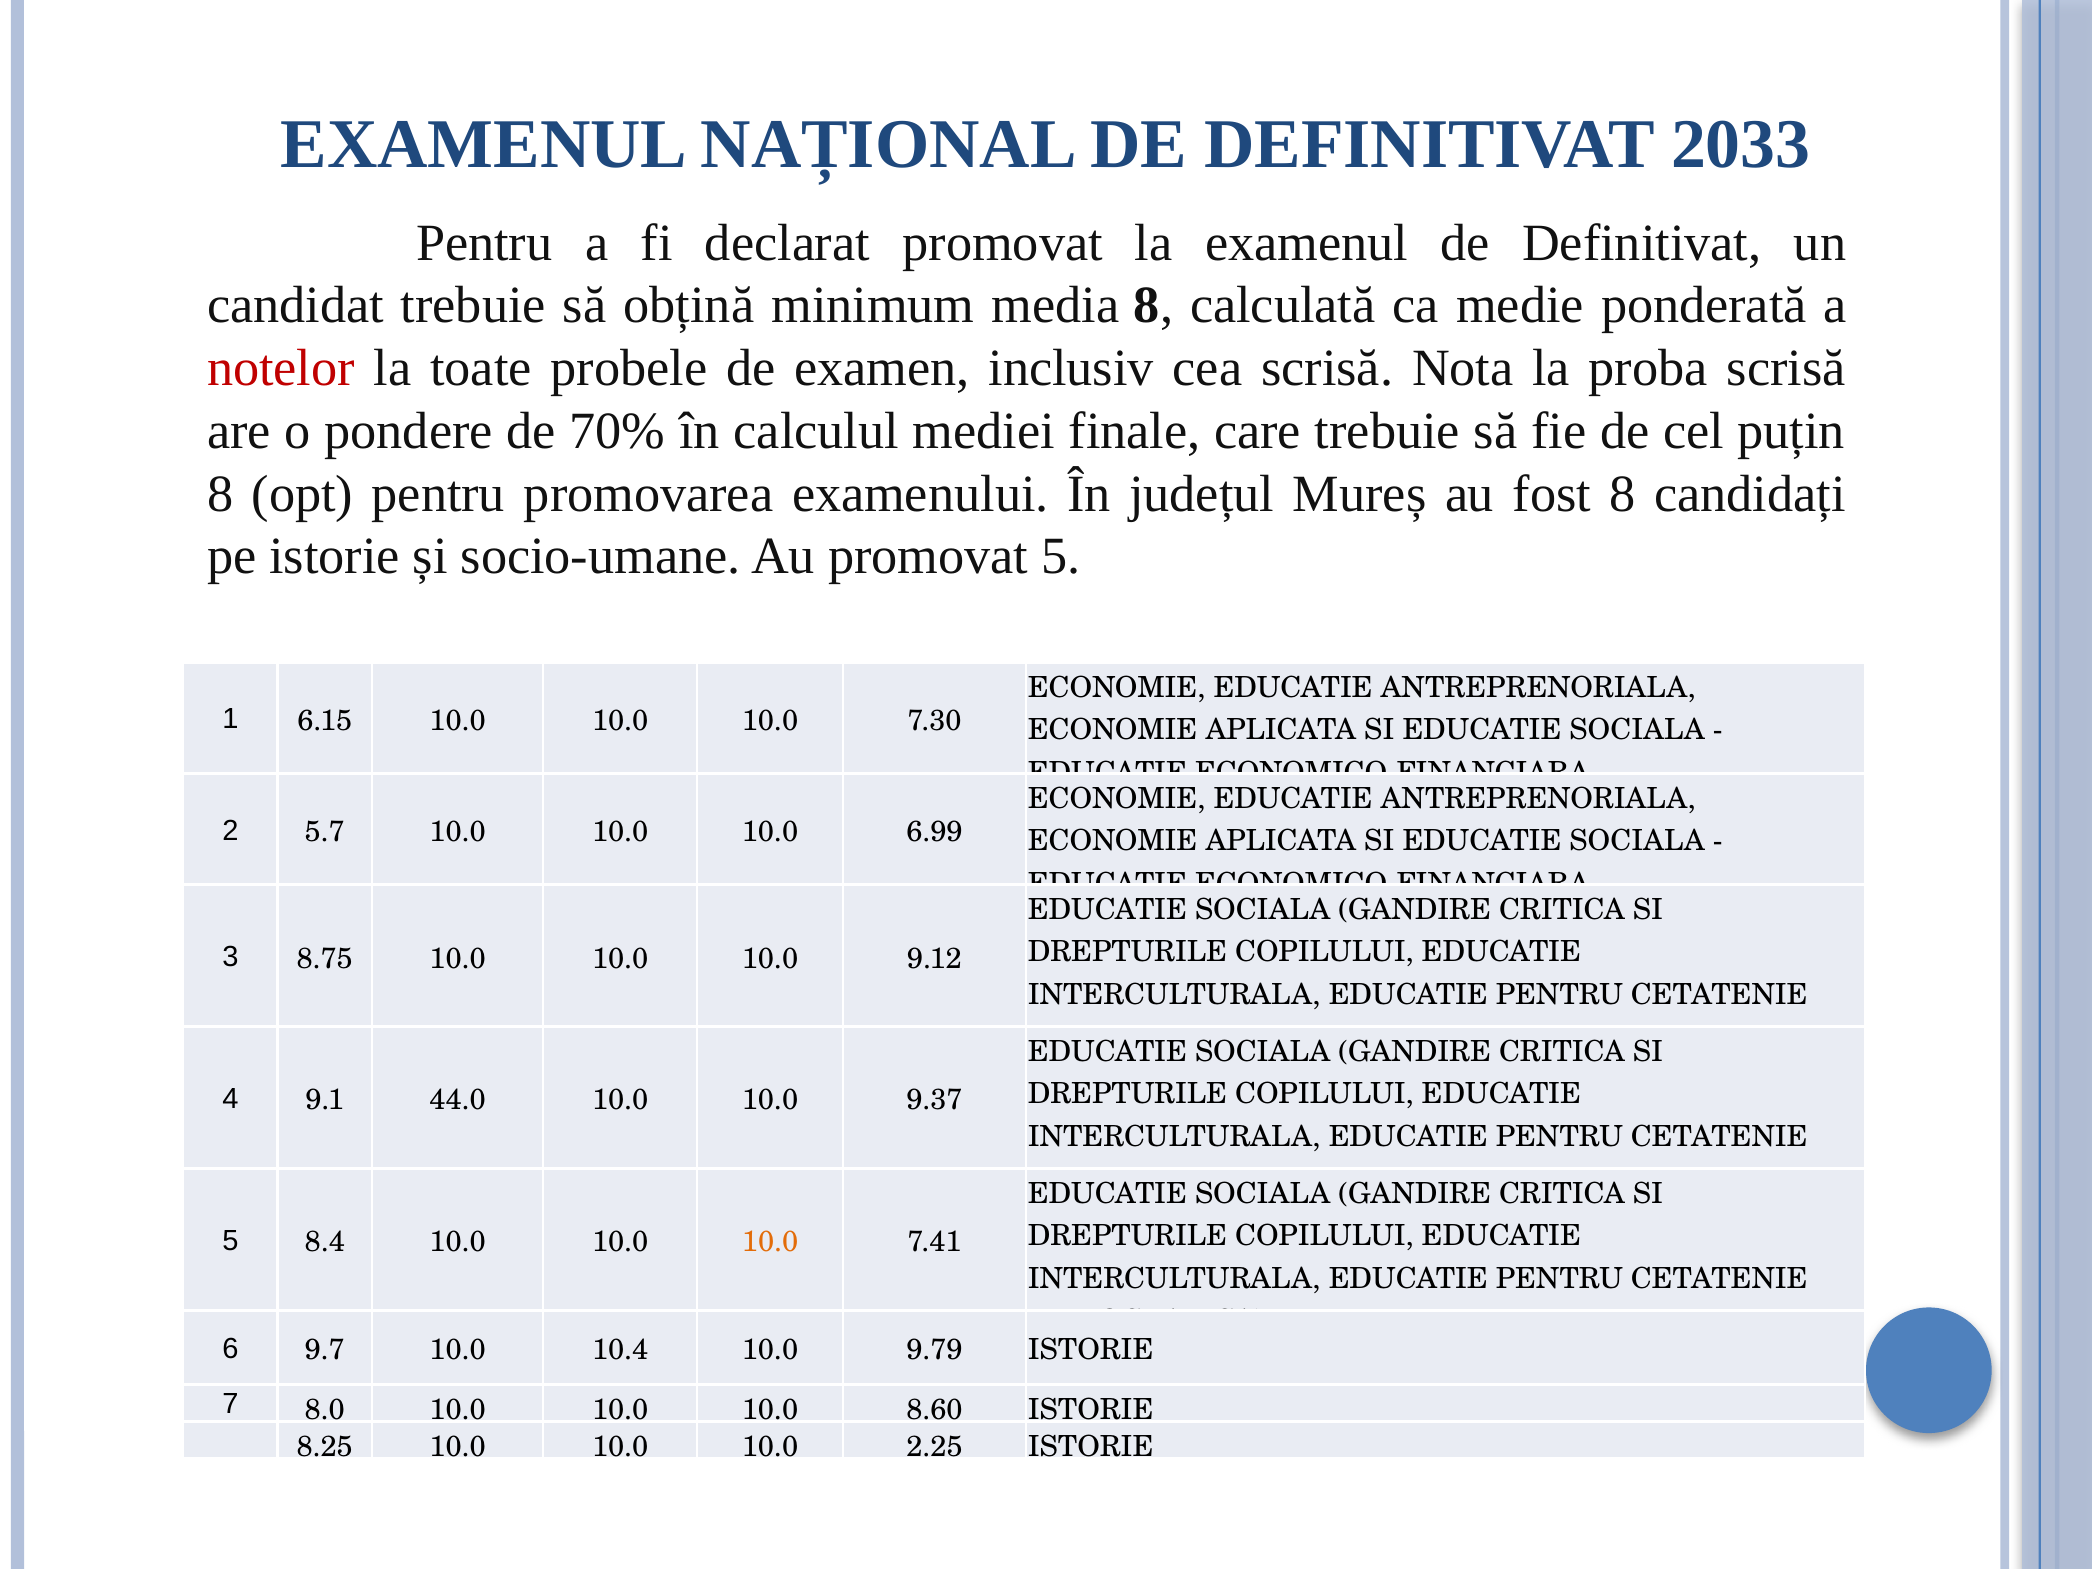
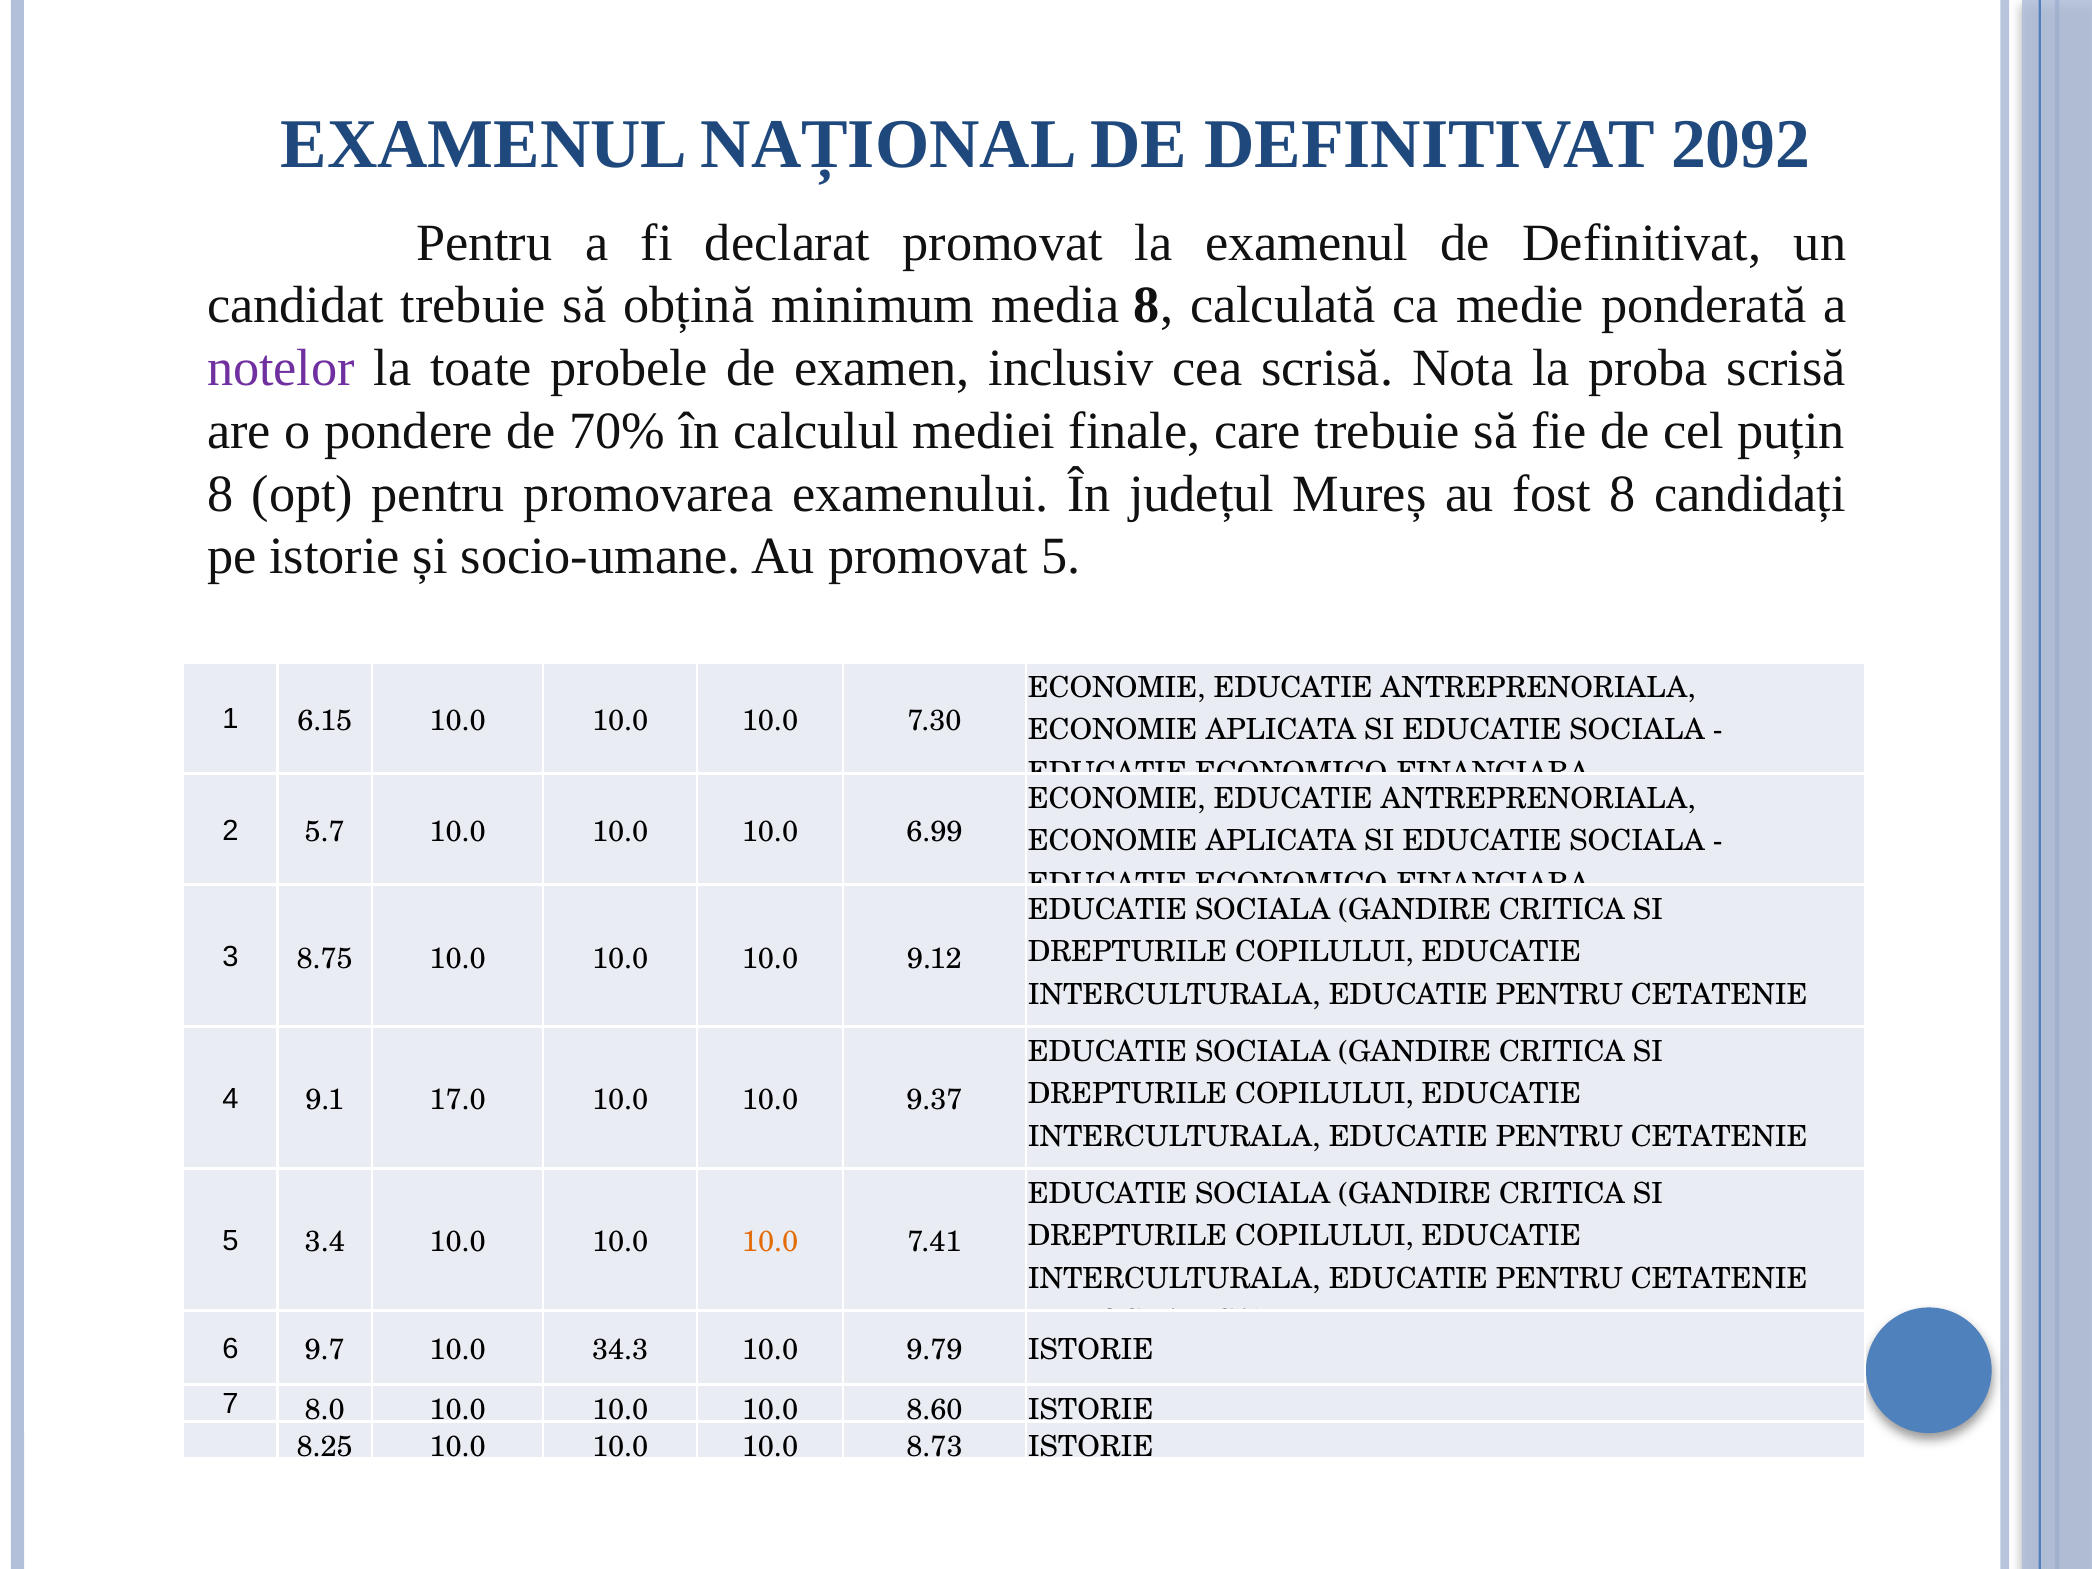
2033: 2033 -> 2092 (1741, 144)
notelor colour: red -> purple (281, 368)
44.0: 44.0 -> 17.0 (458, 1100)
8.4: 8.4 -> 3.4 (325, 1242)
10.4: 10.4 -> 34.3 (620, 1350)
2.25: 2.25 -> 8.73 (935, 1447)
